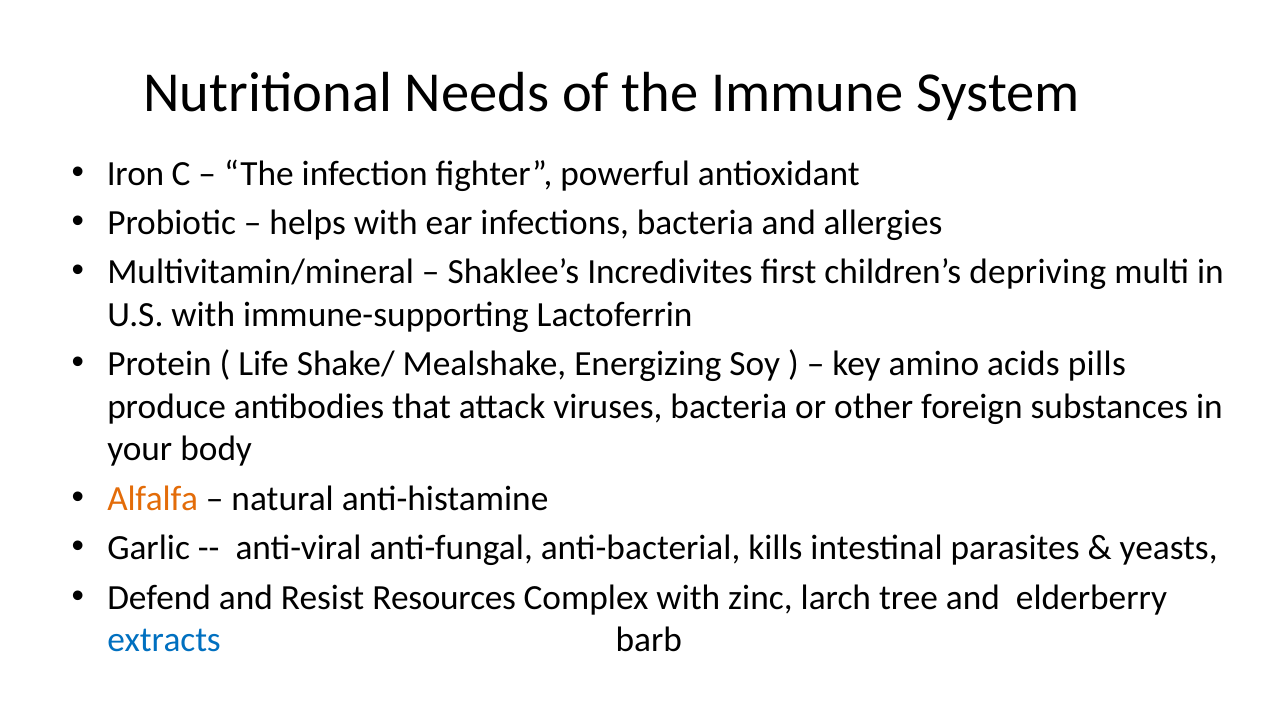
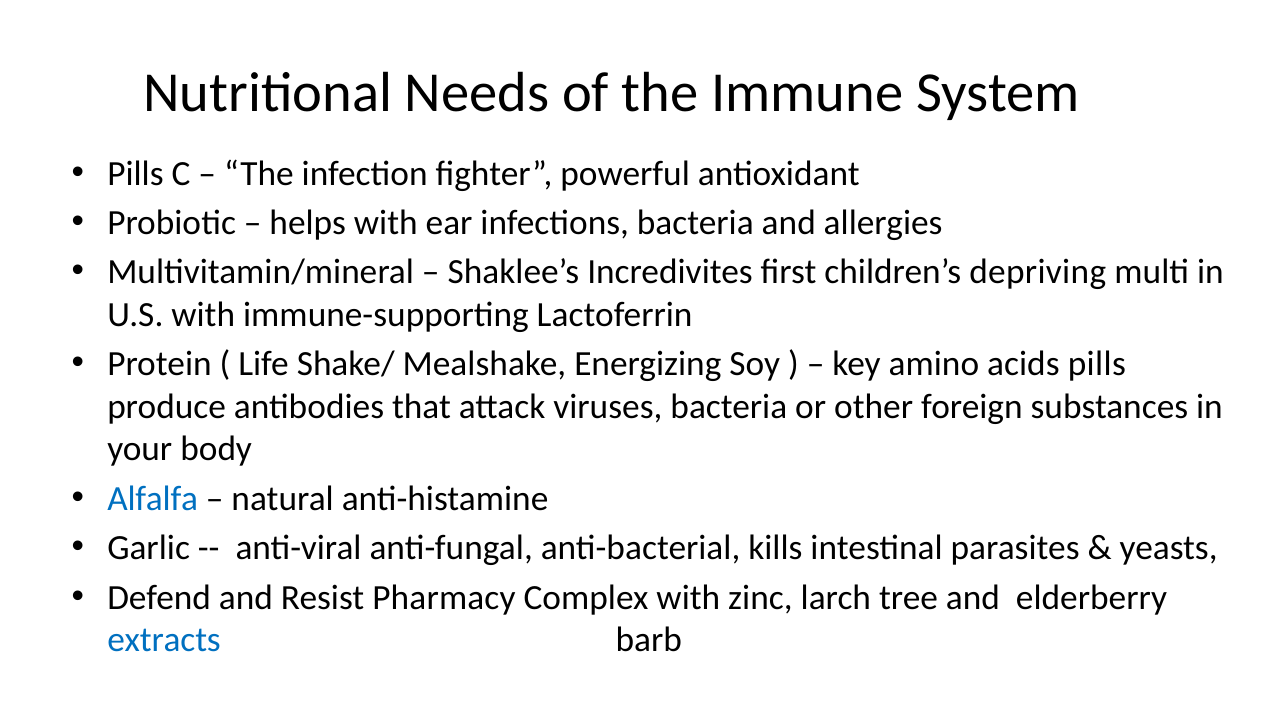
Iron: Iron -> Pills (135, 173)
Alfalfa colour: orange -> blue (153, 499)
Resources: Resources -> Pharmacy (444, 598)
